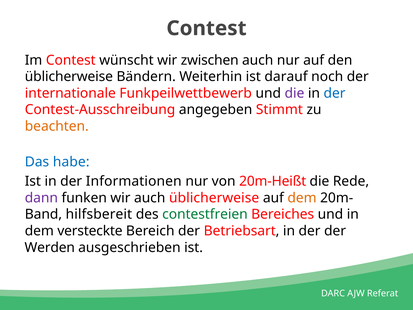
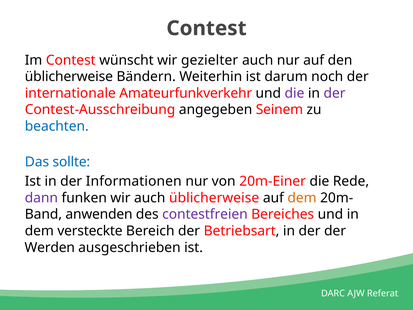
zwischen: zwischen -> gezielter (210, 60)
darauf: darauf -> darum (286, 77)
Funkpeilwettbewerb: Funkpeilwettbewerb -> Amateurfunkverkehr (186, 93)
der colour: blue -> purple (334, 93)
Stimmt: Stimmt -> Seinem (279, 110)
beachten colour: orange -> blue (57, 126)
habe: habe -> sollte (71, 162)
20m-Heißt: 20m-Heißt -> 20m-Einer (273, 181)
hilfsbereit: hilfsbereit -> anwenden (99, 214)
contestfreien colour: green -> purple (205, 214)
